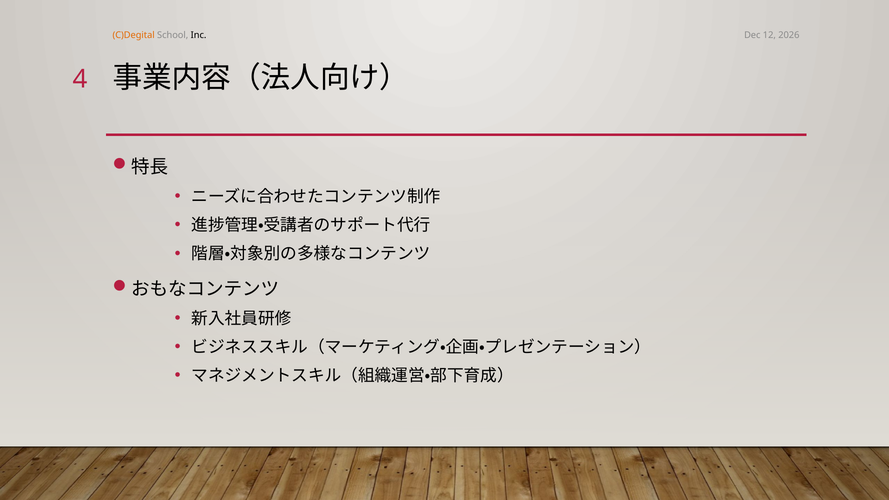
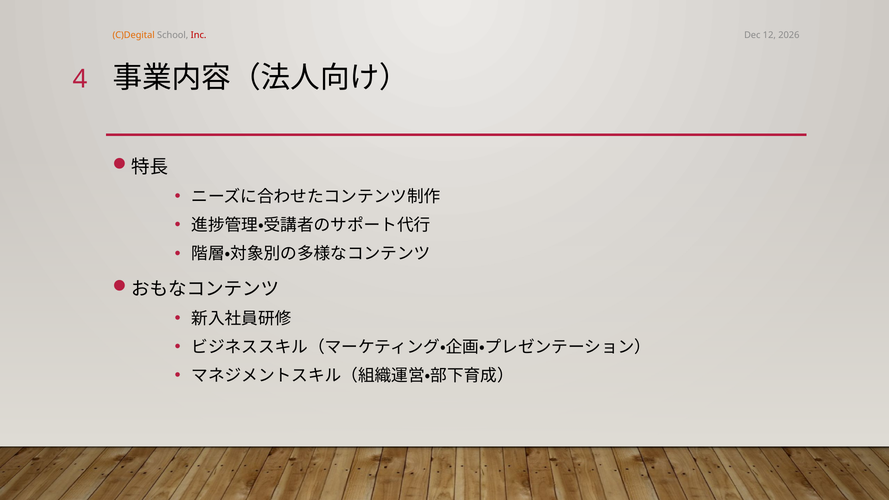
Inc colour: black -> red (199, 35)
